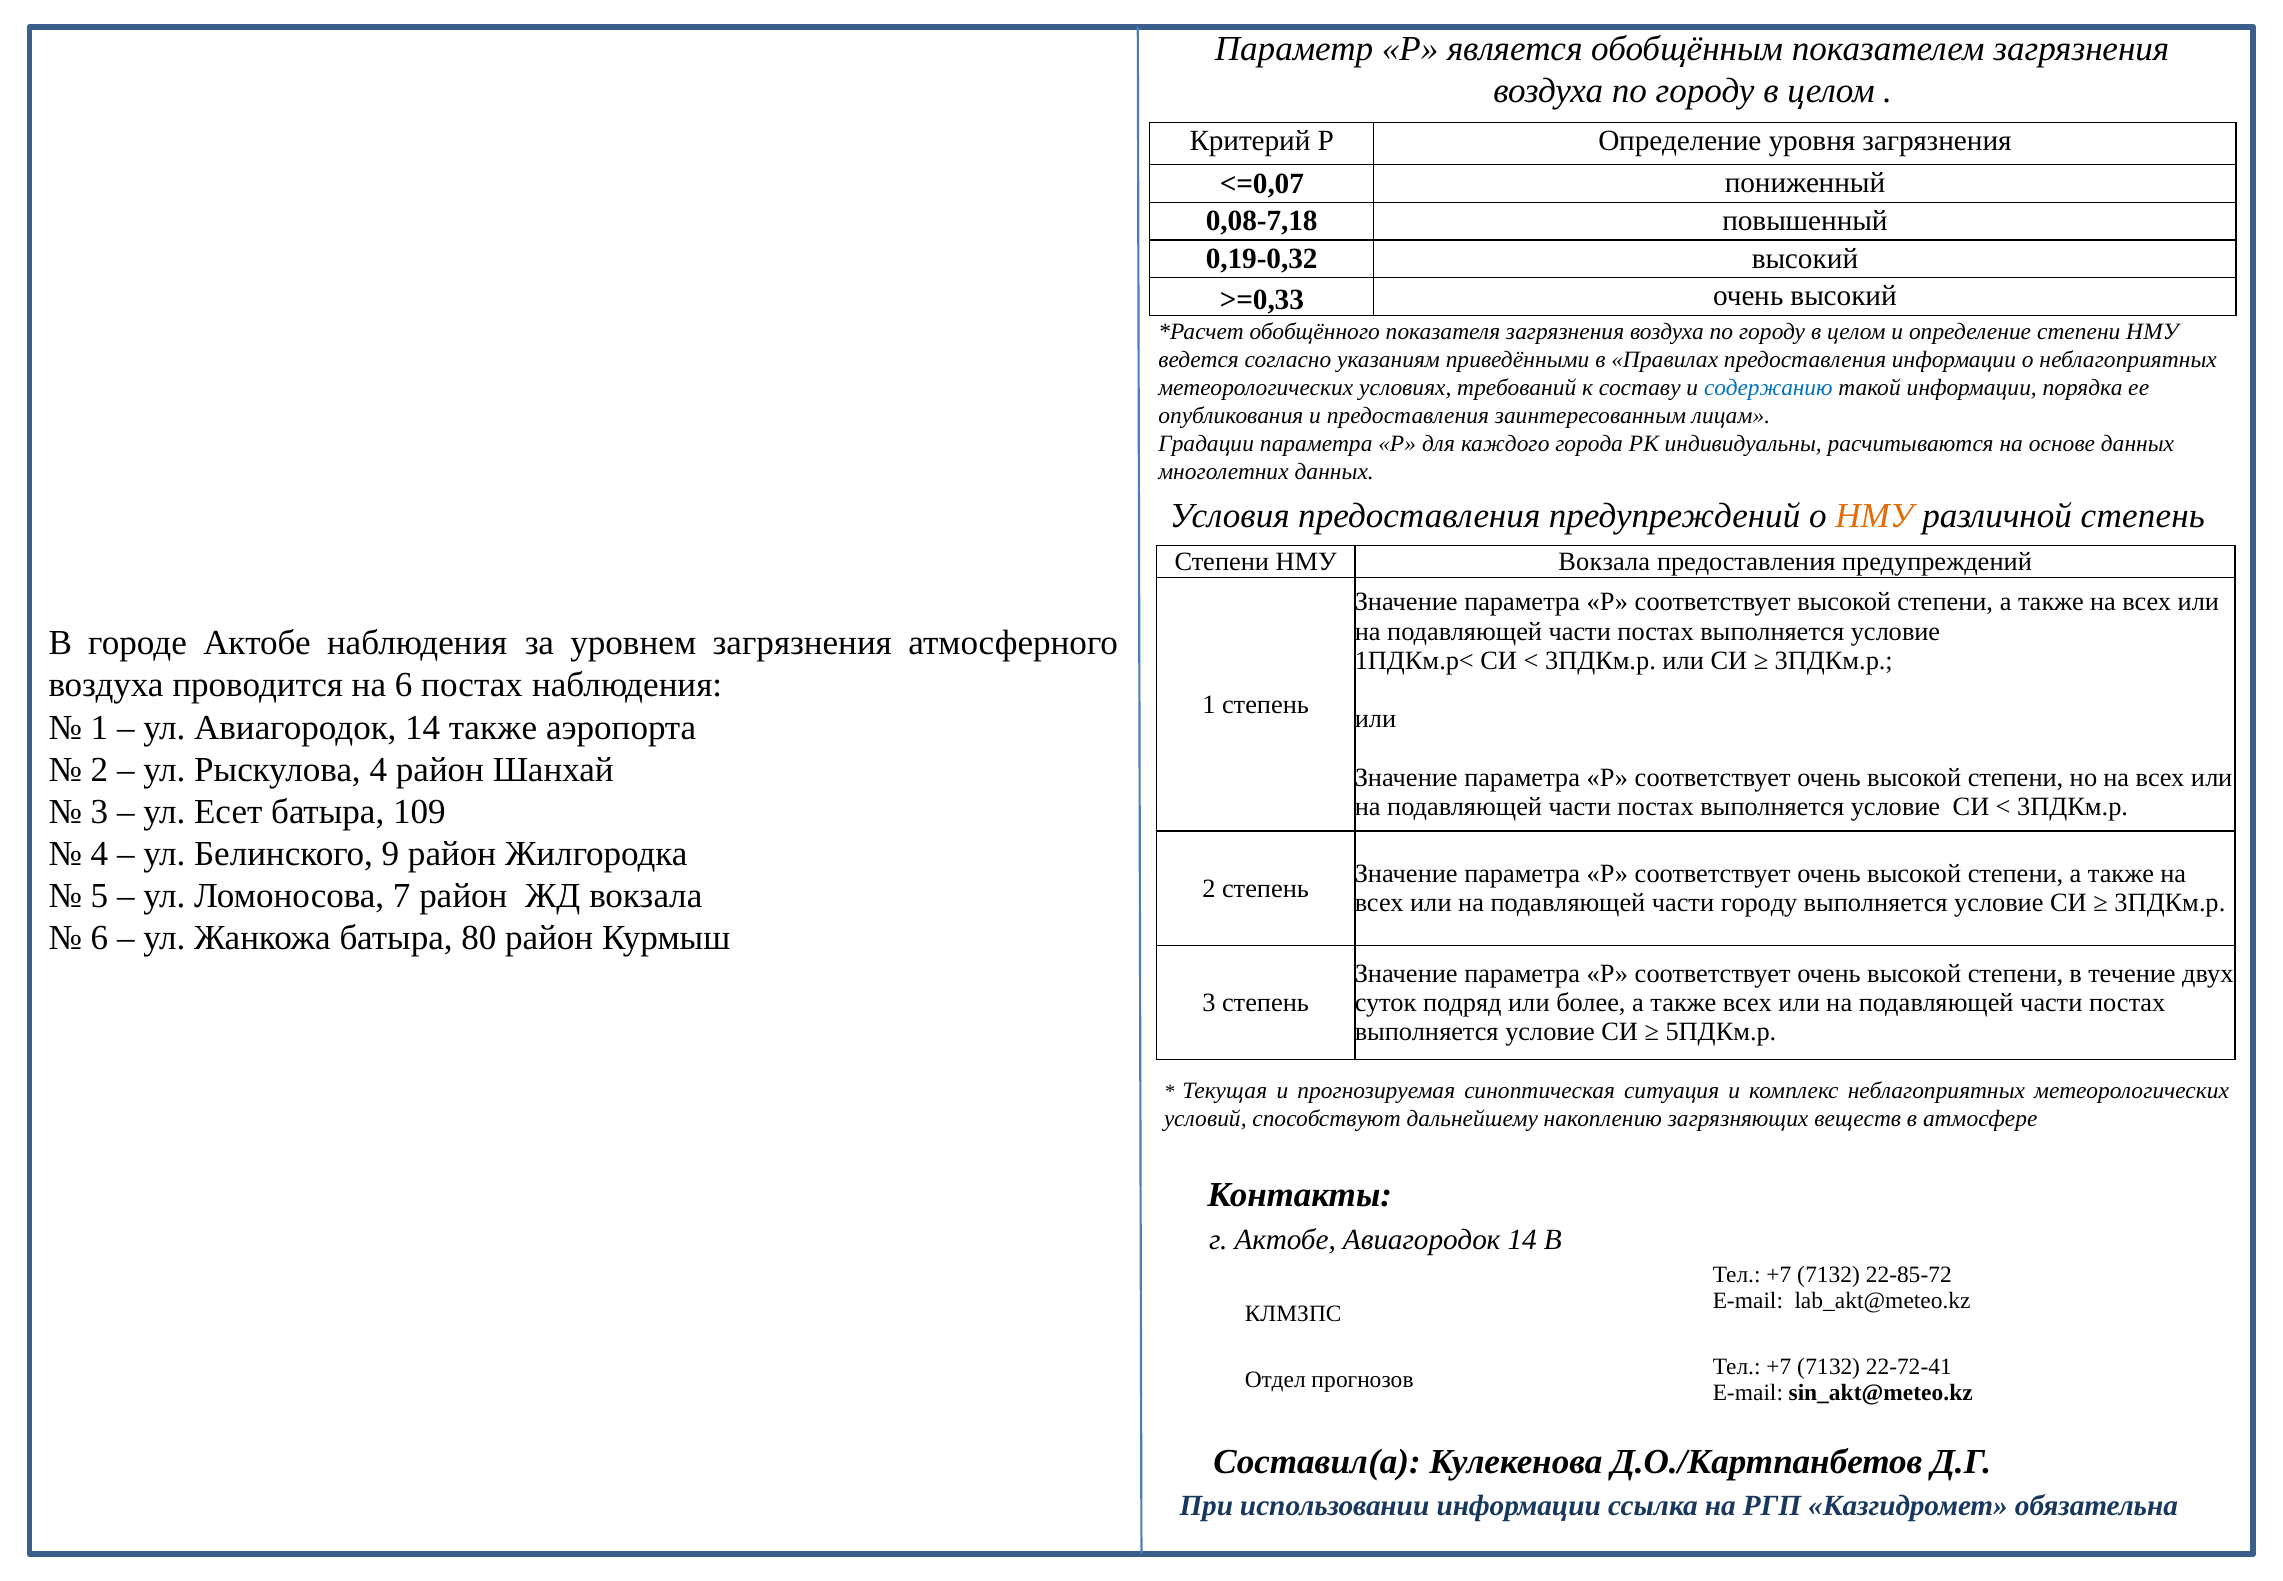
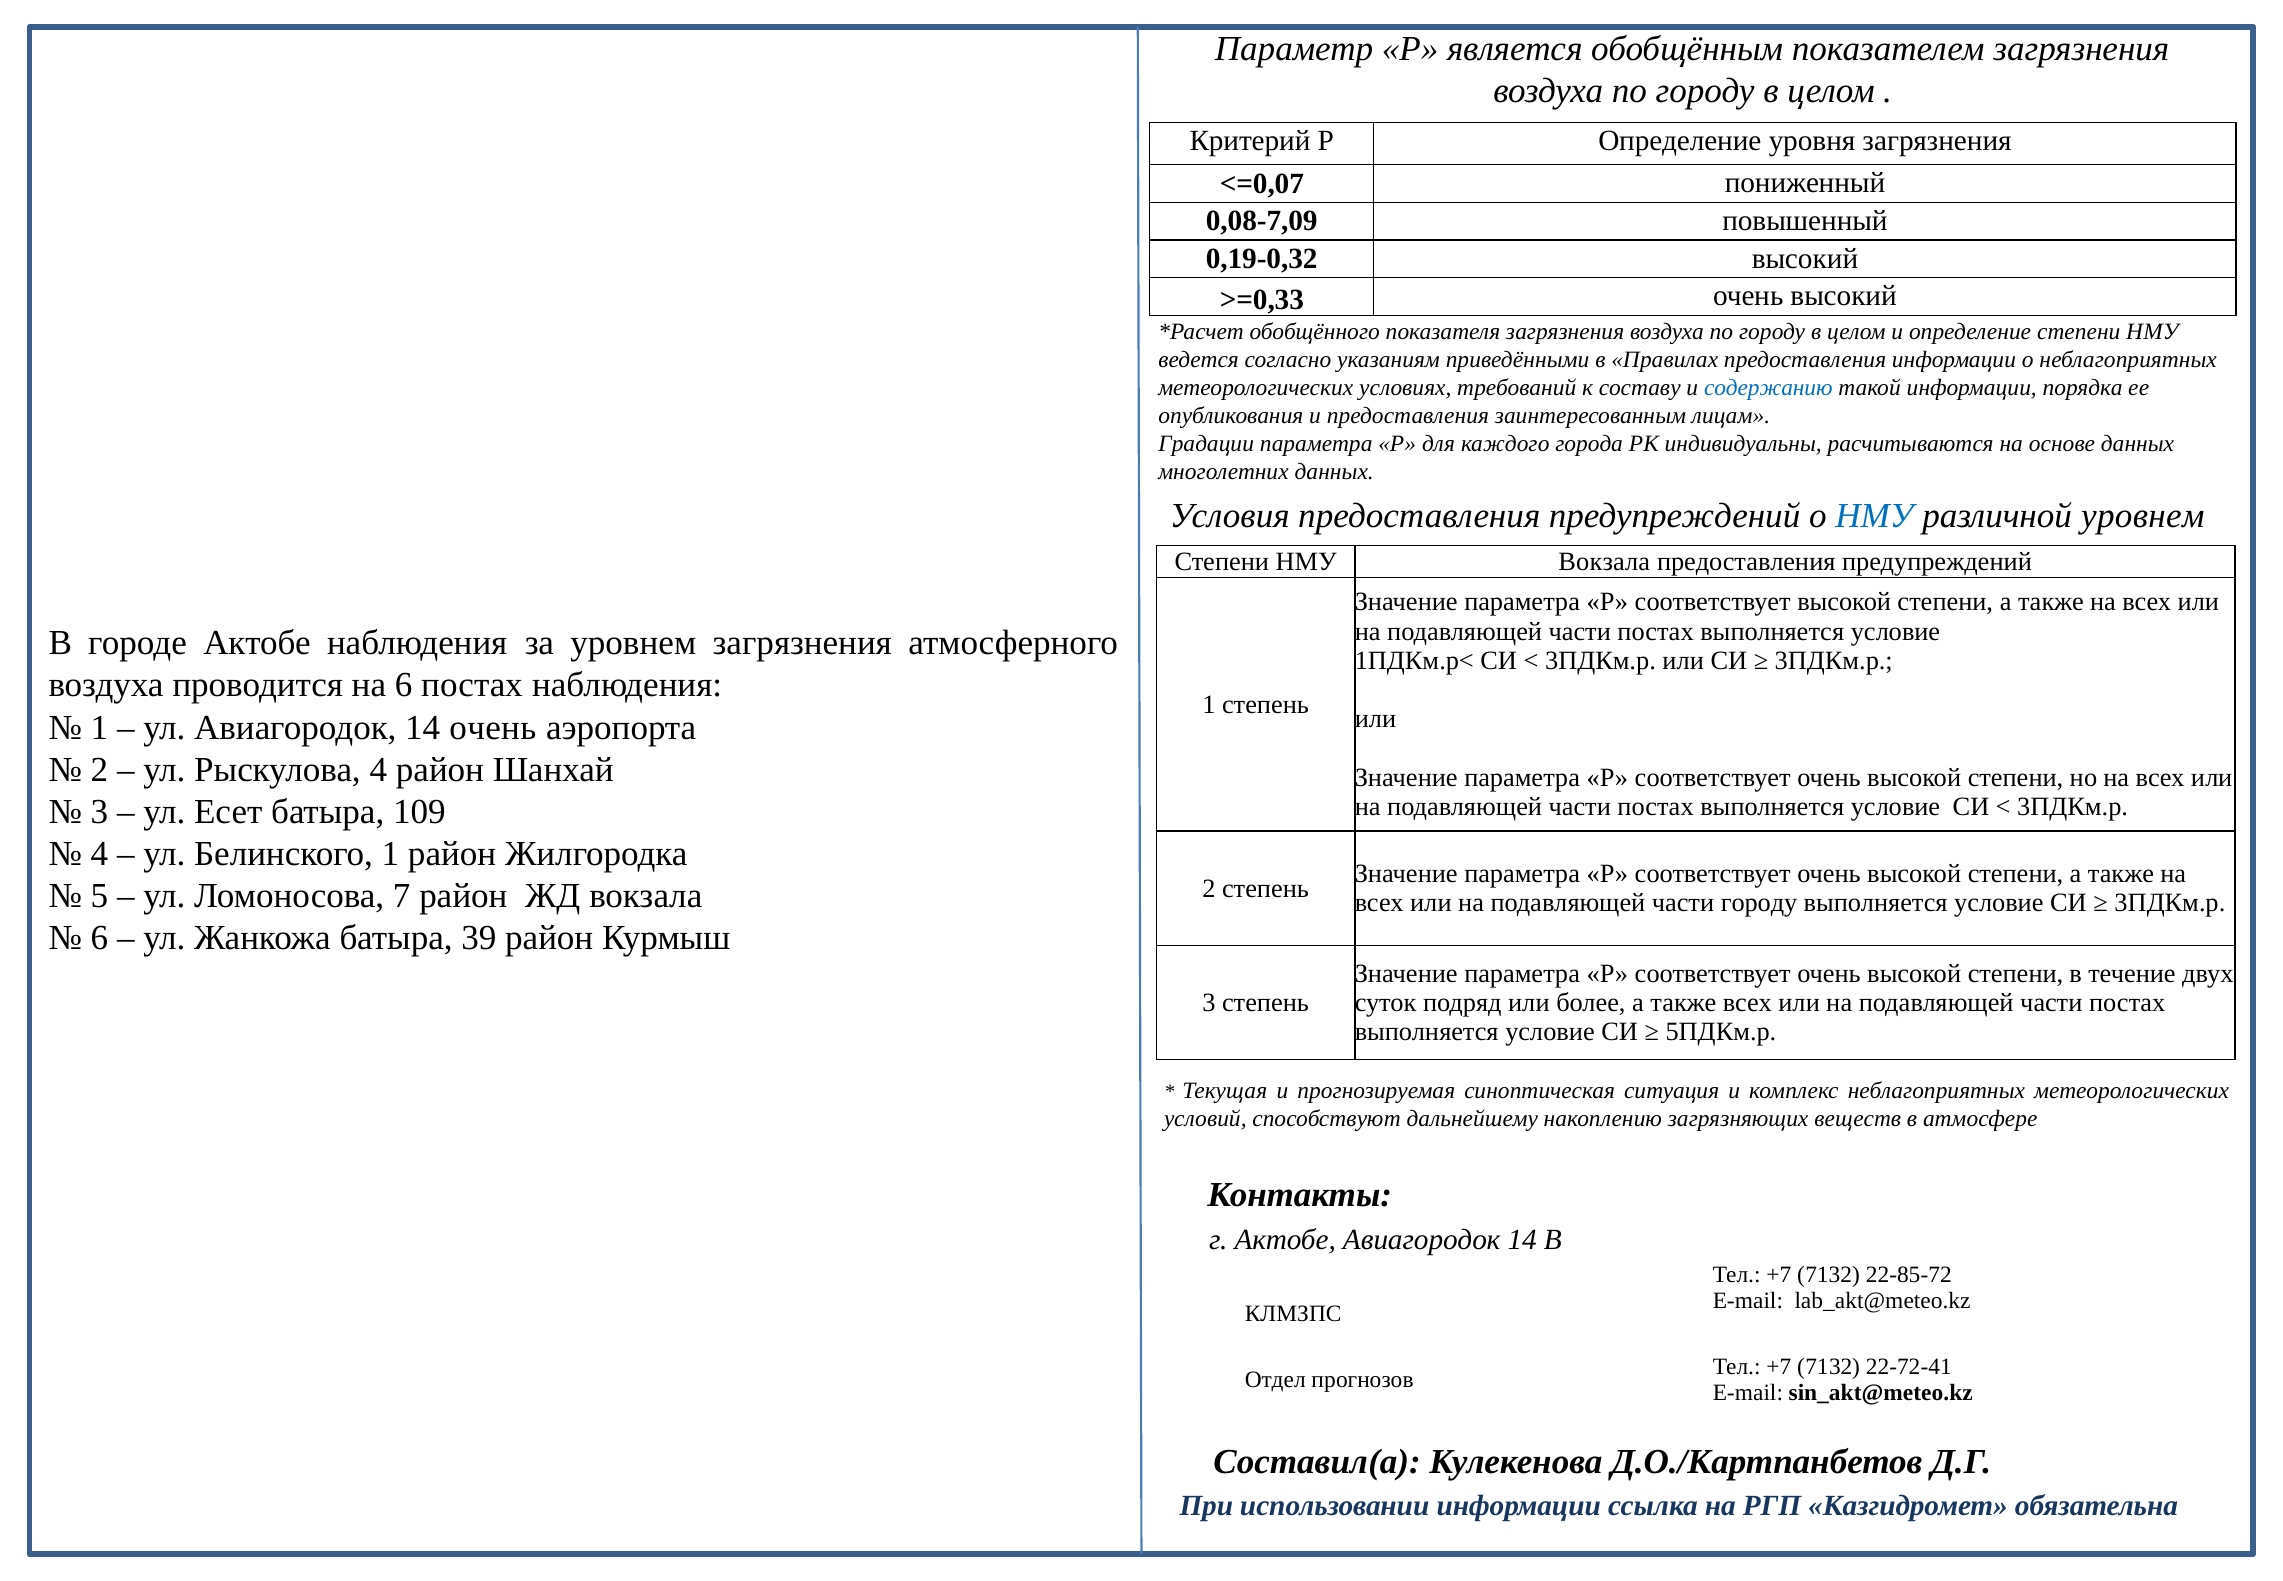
0,08-7,18: 0,08-7,18 -> 0,08-7,09 (1262, 221)
НМУ colour: orange -> blue (1874, 515)
различной степень: степень -> уровнем (2143, 515)
14 также: также -> очень (493, 727)
Белинского 9: 9 -> 1 (390, 854)
80: 80 -> 39 (479, 938)
